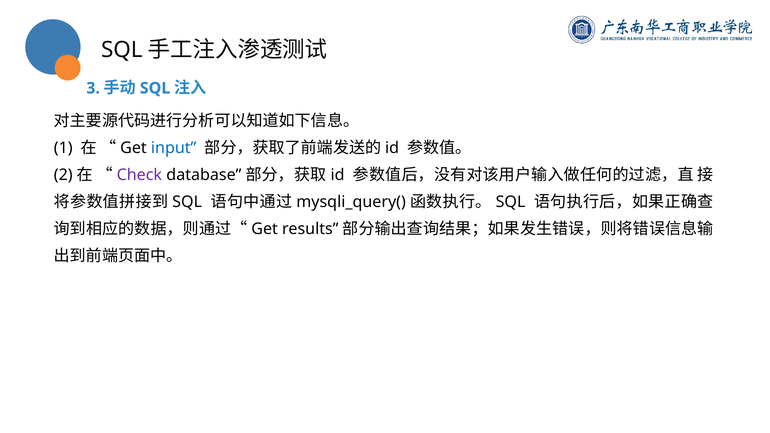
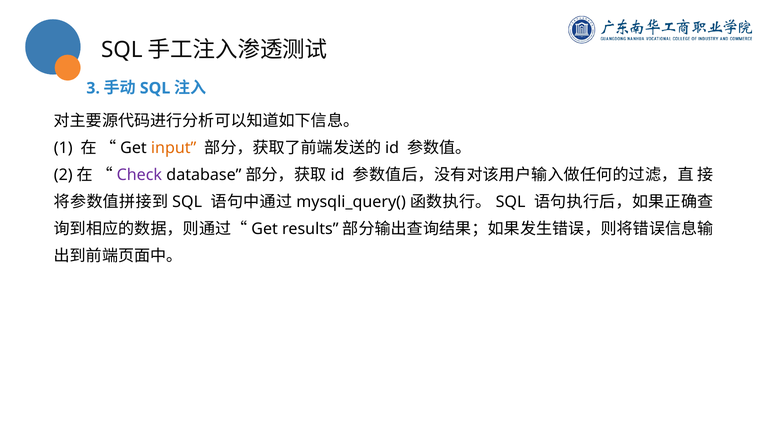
input colour: blue -> orange (174, 148)
